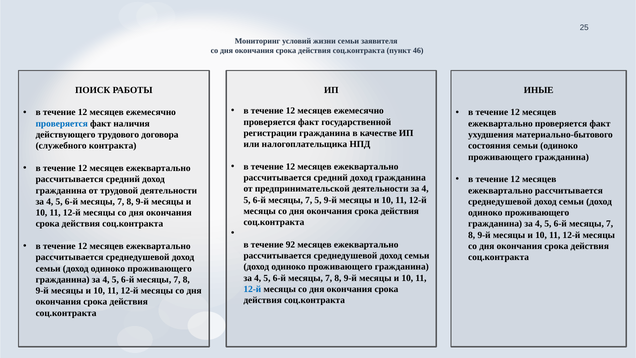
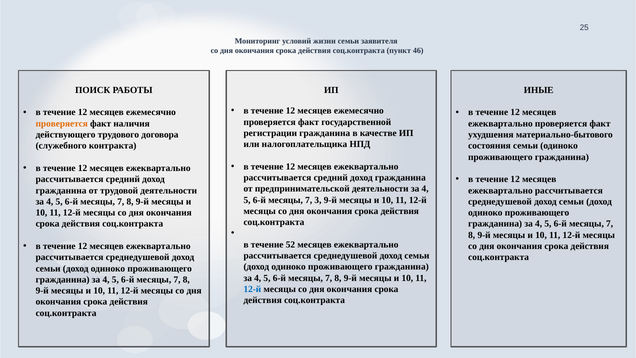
проверяется colour: blue -> orange (62, 123)
7 5: 5 -> 3 (318, 200)
92: 92 -> 52 (290, 244)
